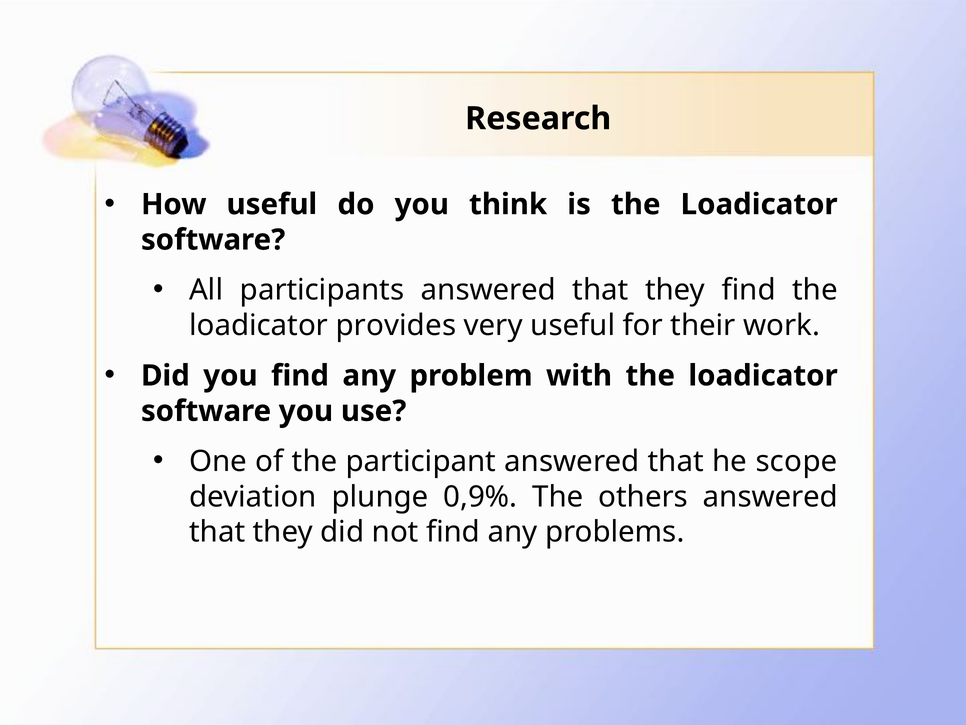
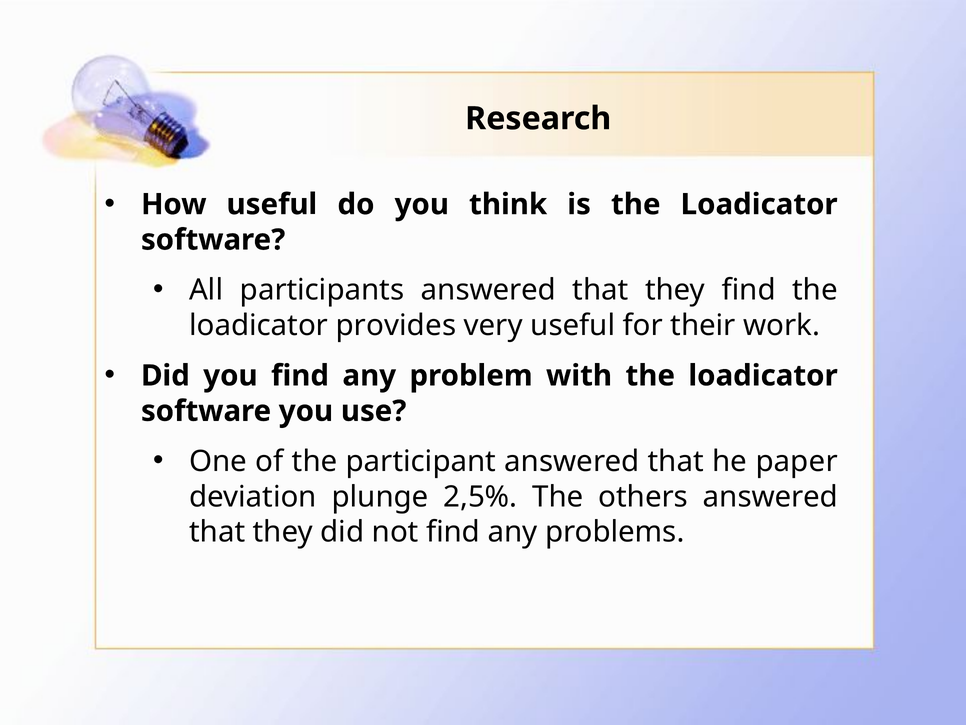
scope: scope -> paper (797, 461)
0,9%: 0,9% -> 2,5% (480, 496)
